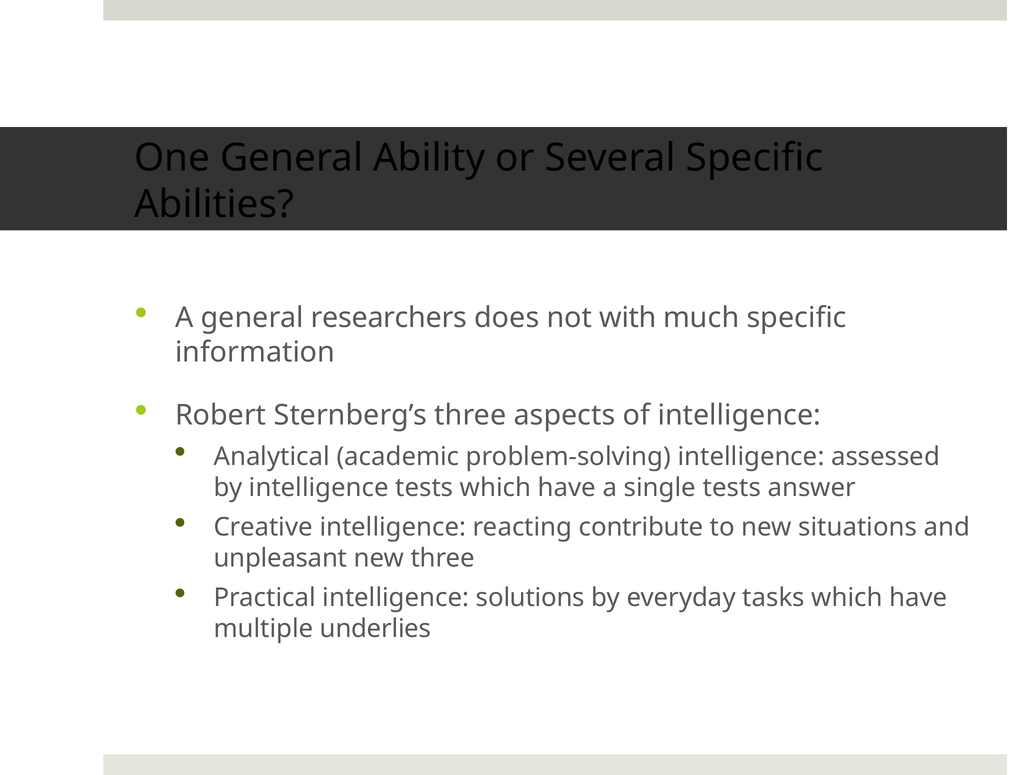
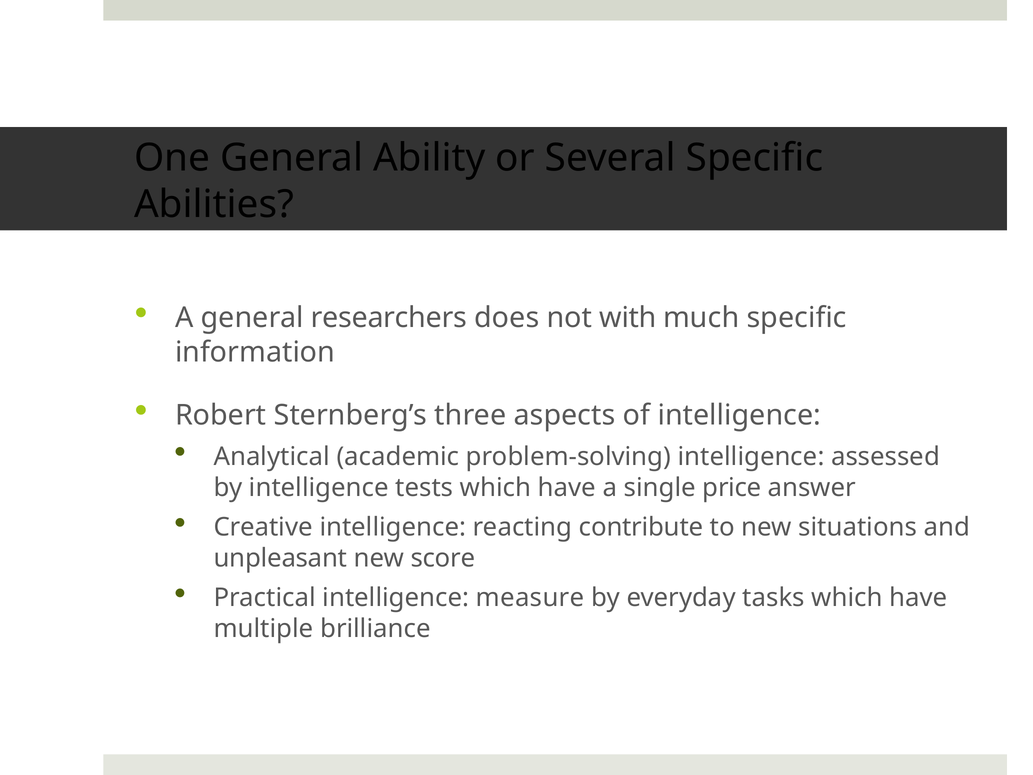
single tests: tests -> price (732, 487)
new three: three -> score (443, 558)
solutions: solutions -> measure (530, 598)
underlies: underlies -> brilliance (375, 629)
